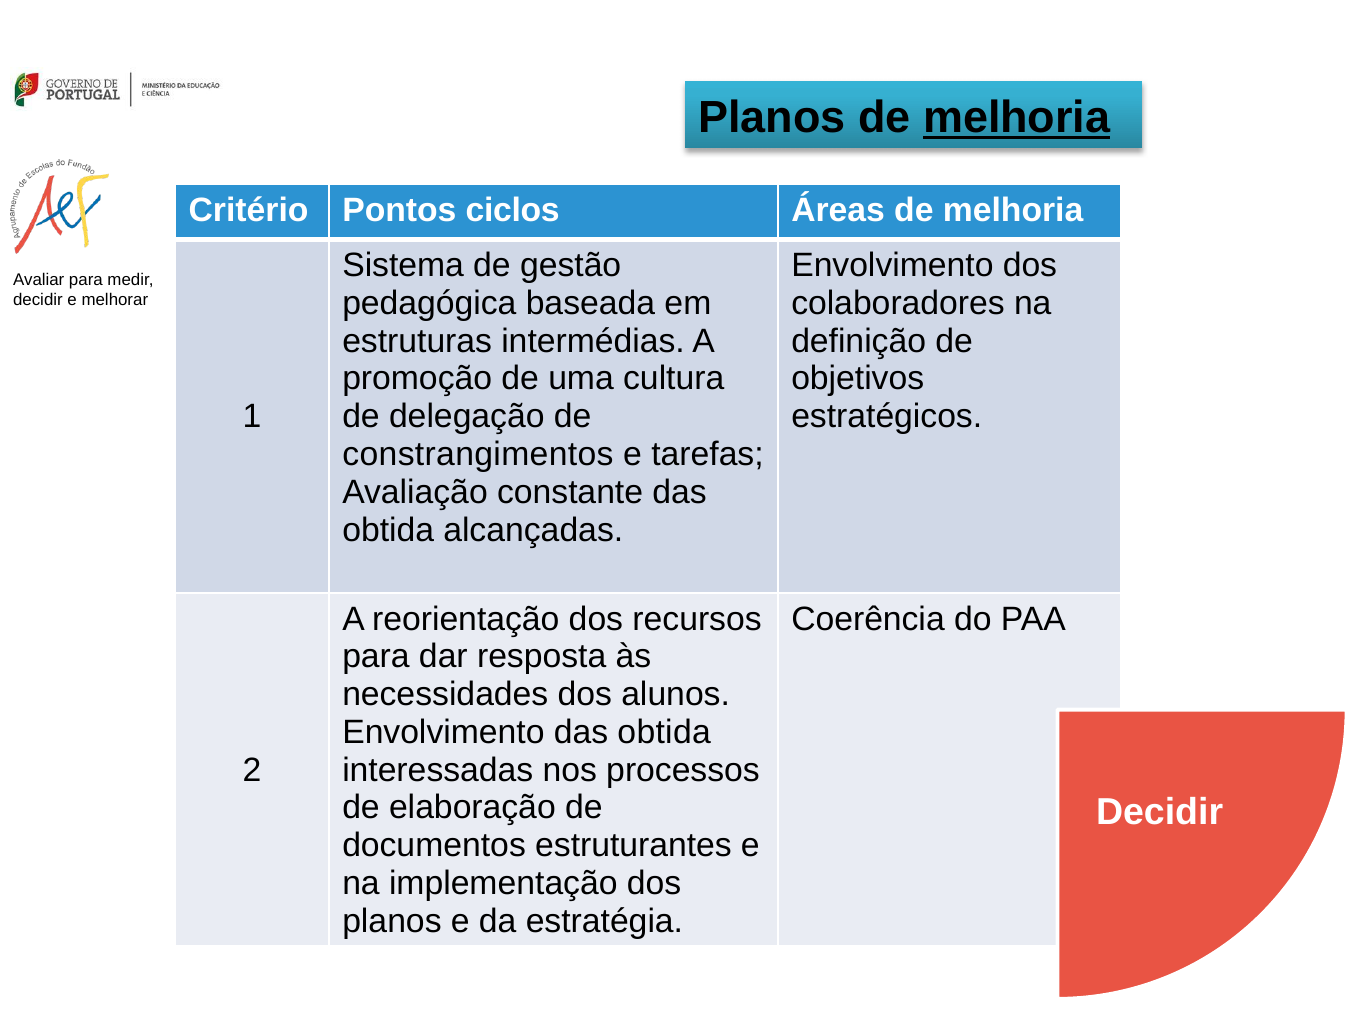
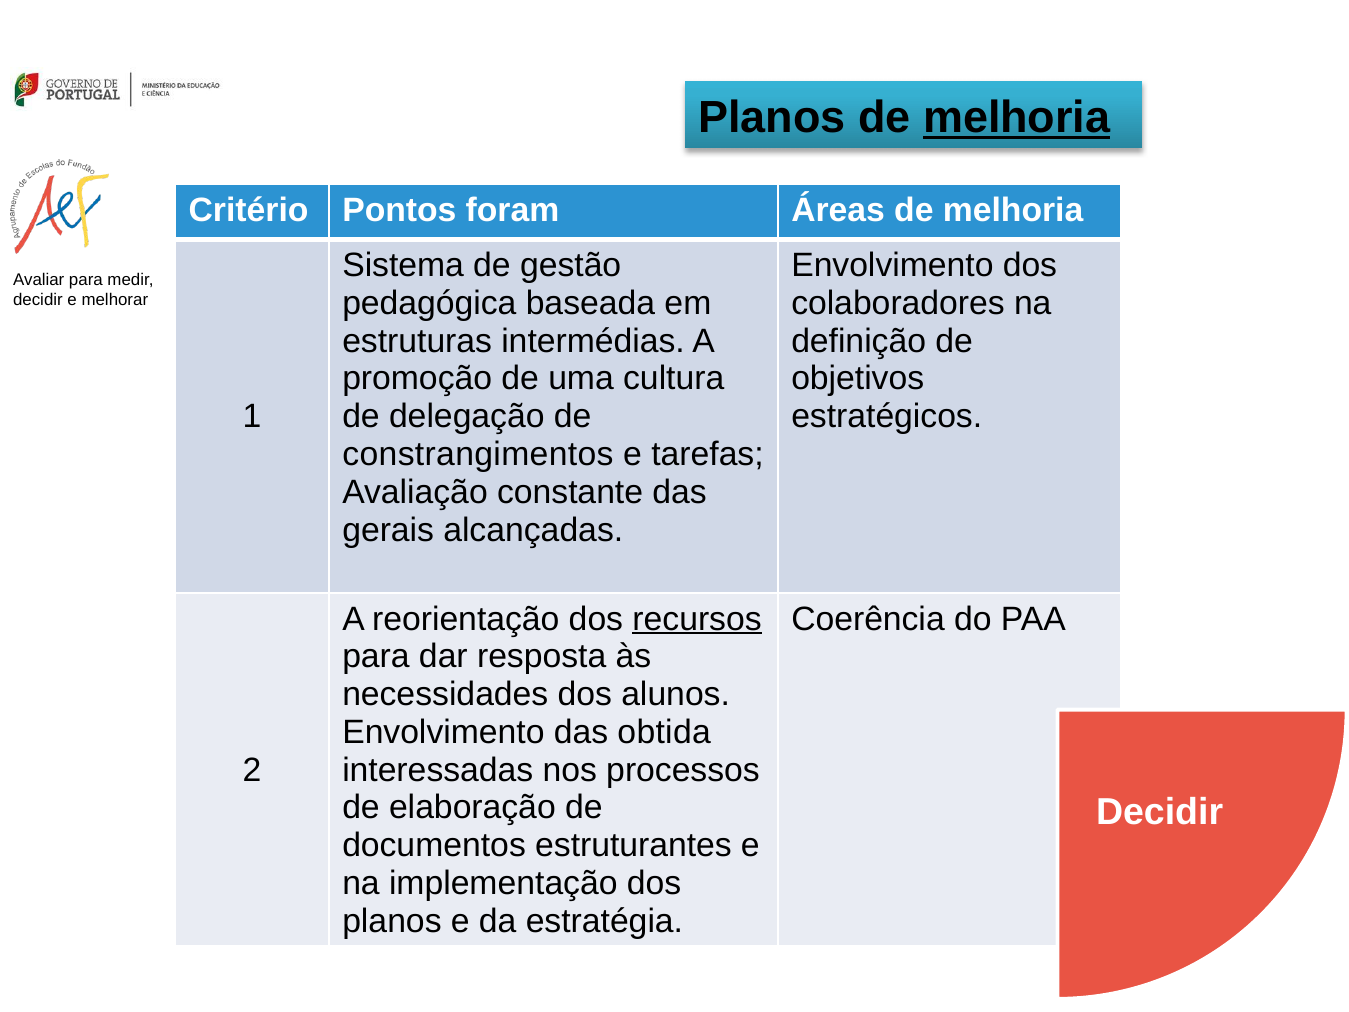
ciclos: ciclos -> foram (512, 211)
obtida: obtida -> gerais (388, 530)
recursos underline: none -> present (697, 619)
